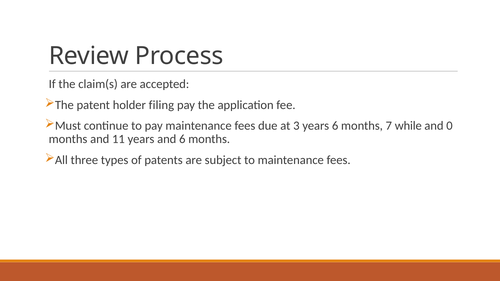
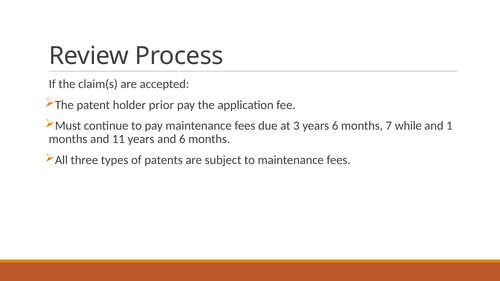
filing: filing -> prior (161, 105)
0: 0 -> 1 (449, 126)
